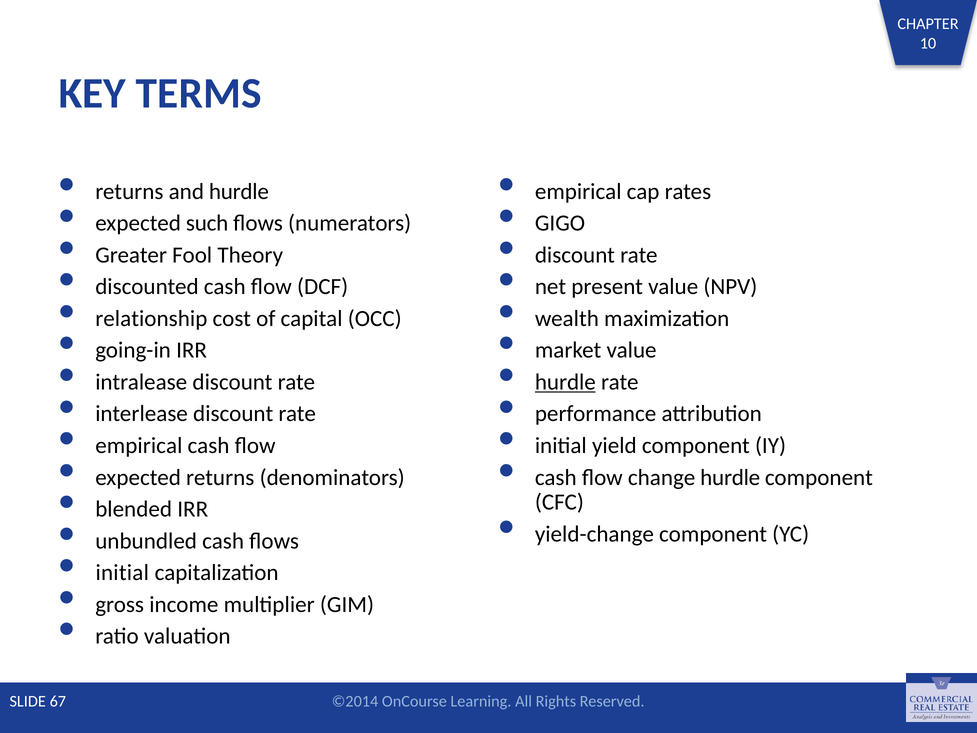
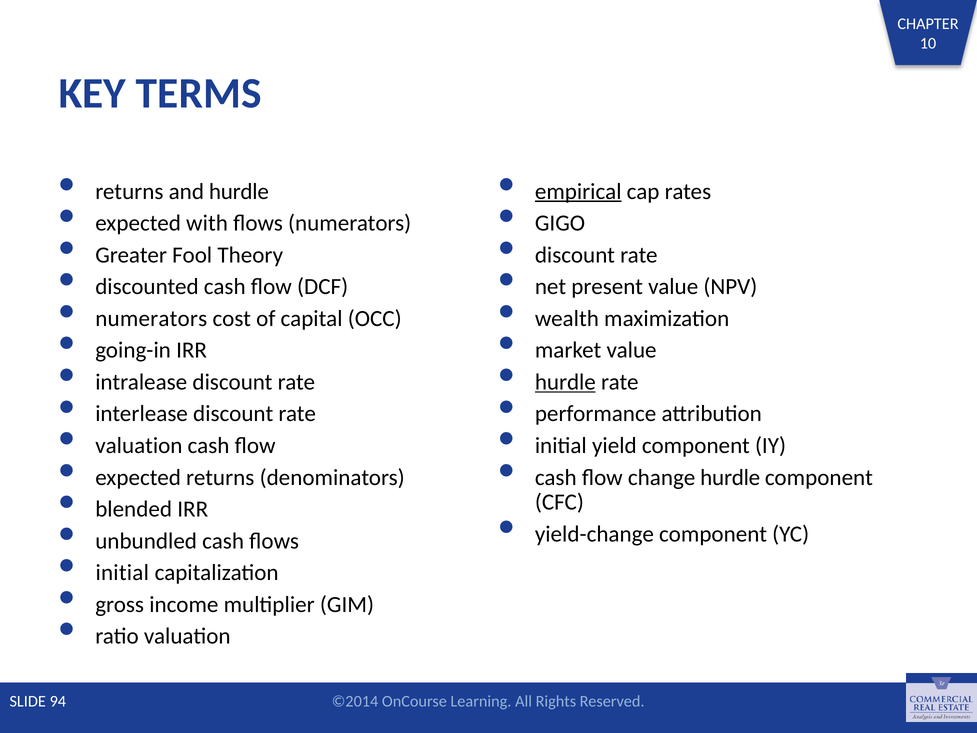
empirical underline: none -> present (578, 191)
such: such -> with (207, 223)
relationship: relationship -> numerators (151, 318)
empirical: empirical -> valuation (139, 445)
67: 67 -> 94 (58, 701)
